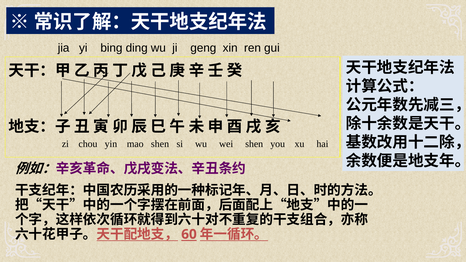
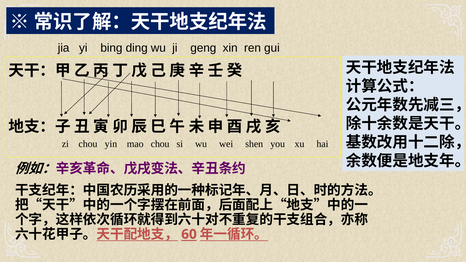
mao shen: shen -> chou (160, 144)
